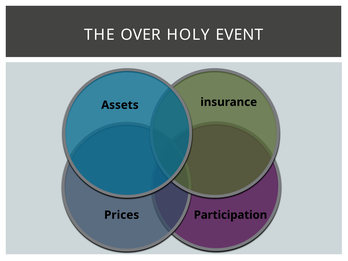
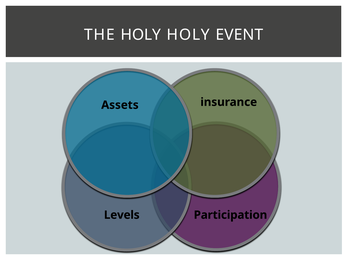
THE OVER: OVER -> HOLY (141, 35)
Prices: Prices -> Levels (122, 215)
